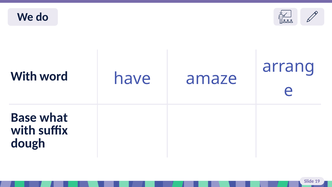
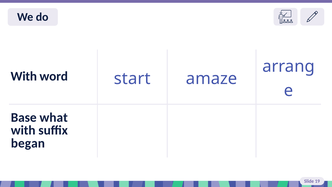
have: have -> start (132, 78)
dough: dough -> began (28, 143)
